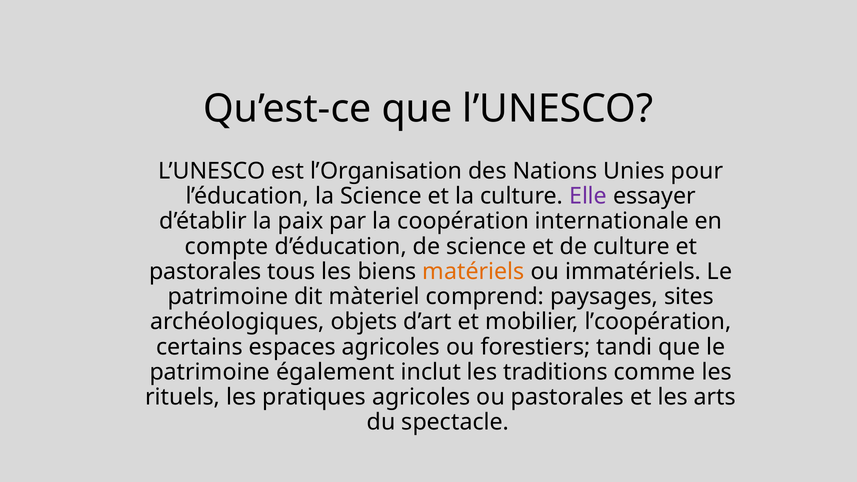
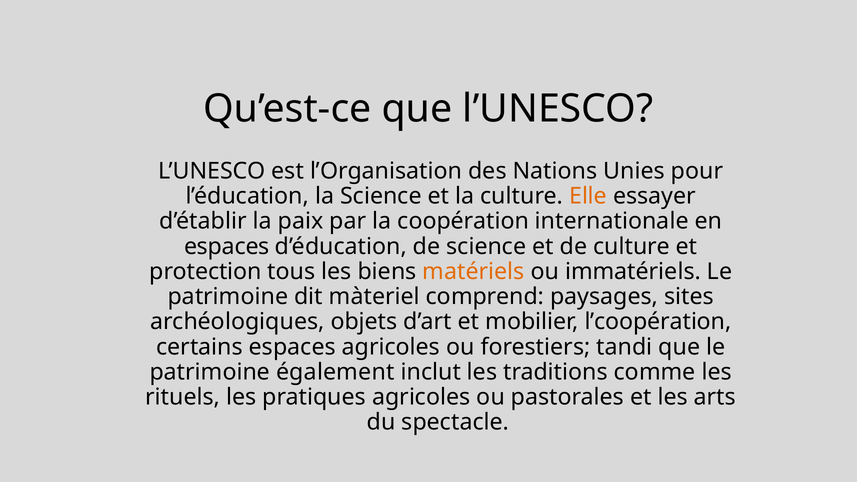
Elle colour: purple -> orange (588, 196)
compte: compte -> espaces (227, 246)
pastorales: pastorales -> protection (205, 272)
